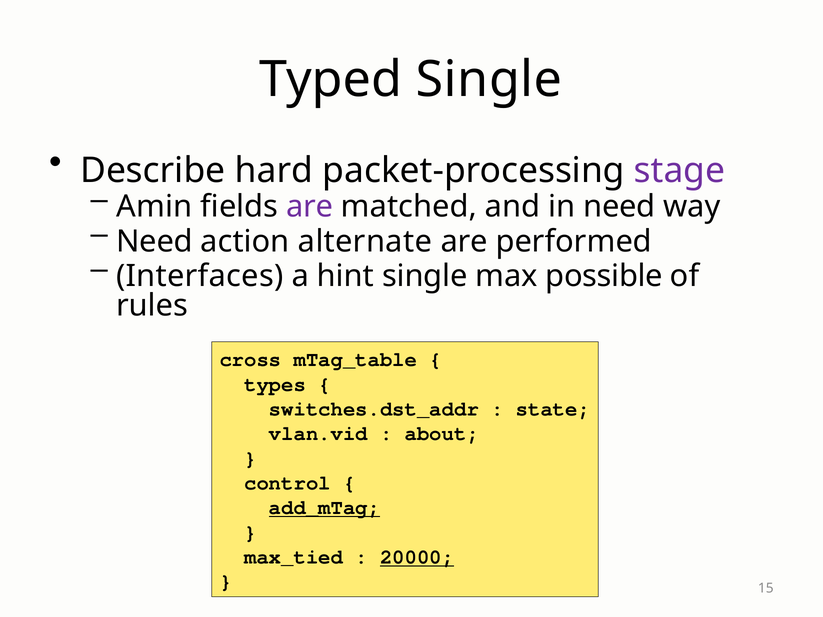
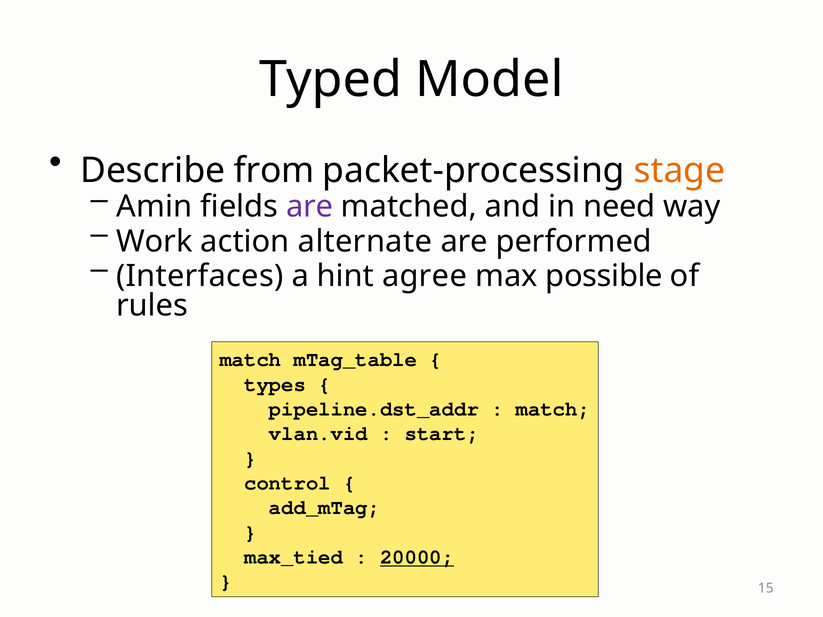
Typed Single: Single -> Model (489, 80)
hard: hard -> from (274, 170)
stage colour: purple -> orange (680, 170)
Need: Need -> Work (154, 242)
hint single: single -> agree (425, 276)
cross: cross -> match (250, 360)
switches.dst_addr: switches.dst_addr -> pipeline.dst_addr (374, 409)
state: state -> match (553, 409)
about: about -> start (442, 434)
add_mTag underline: present -> none (325, 508)
